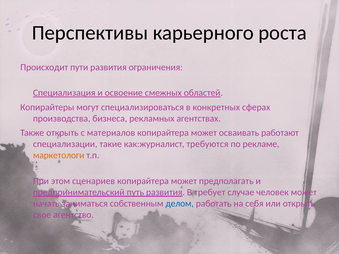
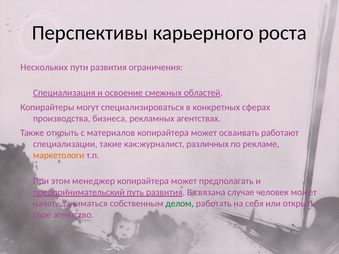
Происходит: Происходит -> Нескольких (44, 67)
требуются: требуются -> различных (208, 144)
сценариев: сценариев -> менеджер (94, 181)
требует: требует -> связана (210, 192)
делом colour: blue -> green (180, 204)
